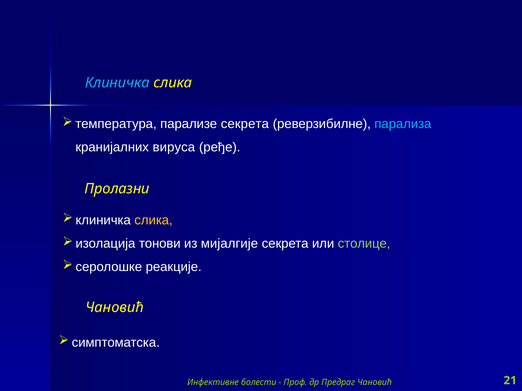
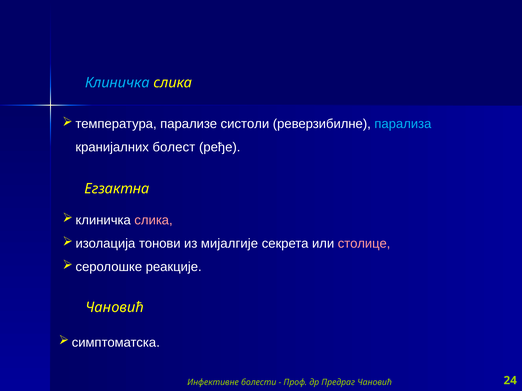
парализе секрета: секрета -> систоли (245, 124)
вируса: вируса -> болест (174, 148)
Пролазни: Пролазни -> Егзактна (117, 189)
слика colour: yellow -> pink (154, 220)
столице colour: light green -> pink (364, 244)
21: 21 -> 24 (510, 381)
